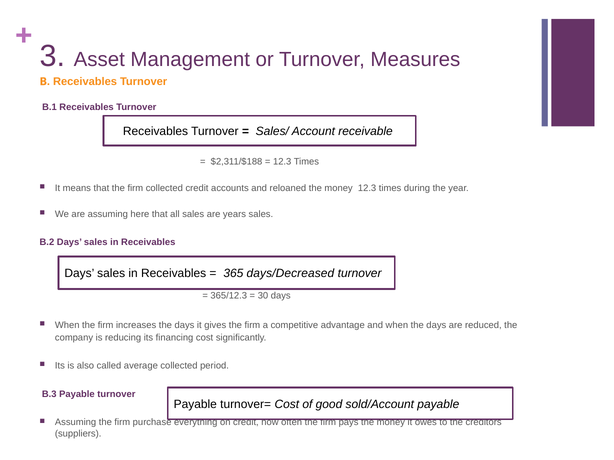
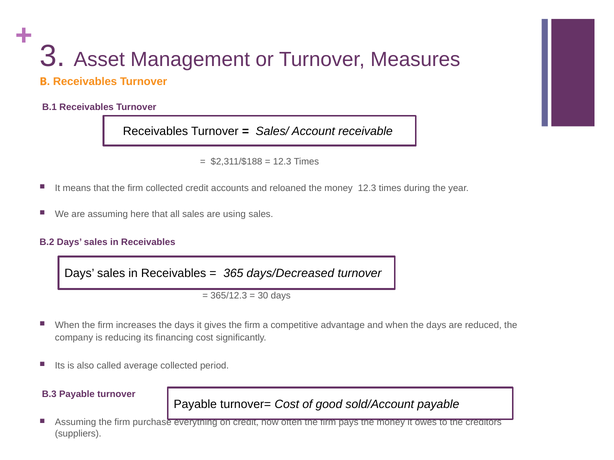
years: years -> using (234, 214)
